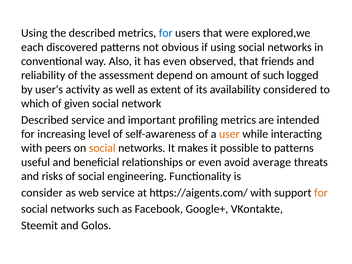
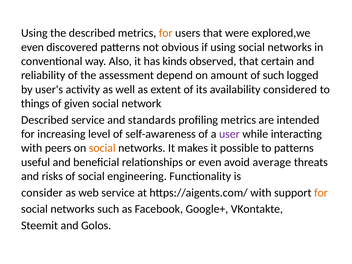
for colour: blue -> orange (166, 33)
each: each -> even (32, 47)
has even: even -> kinds (175, 61)
friends: friends -> certain (277, 61)
which: which -> things (35, 103)
important: important -> standards (152, 120)
user colour: orange -> purple (229, 134)
